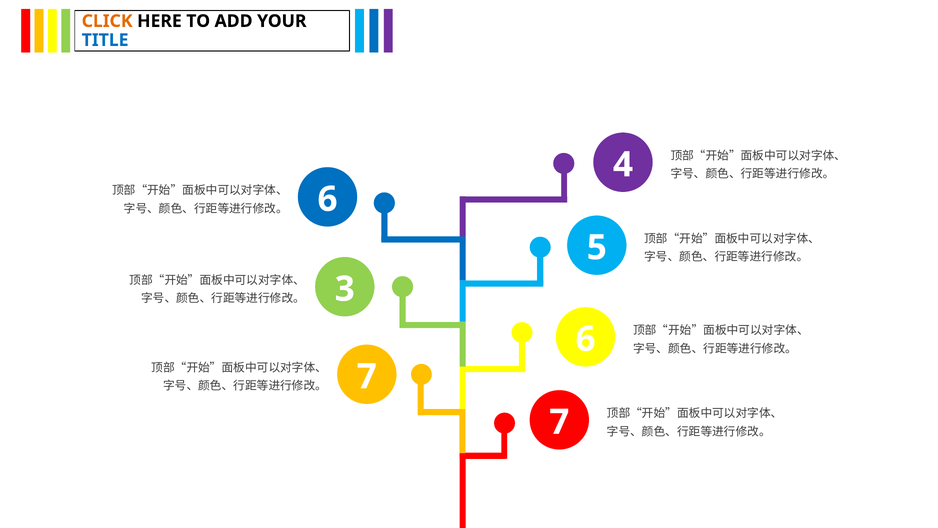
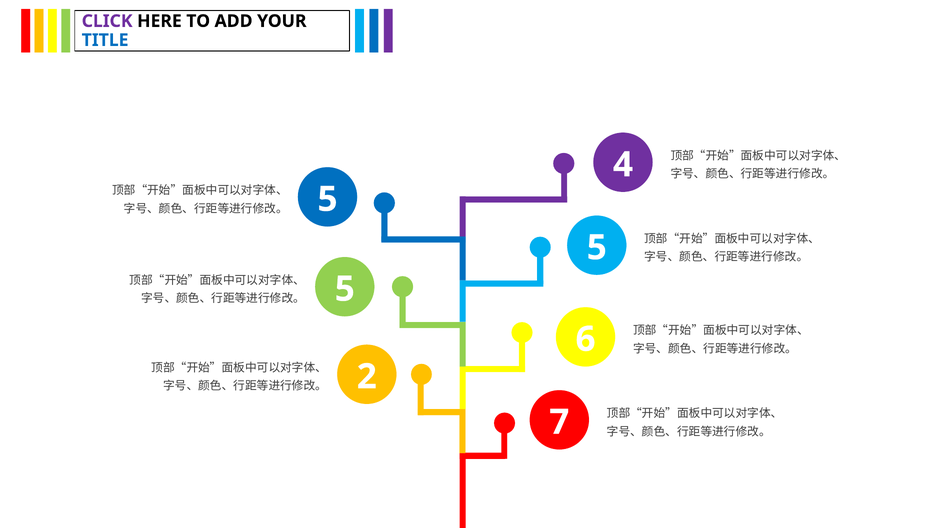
CLICK colour: orange -> purple (107, 21)
6: 6 -> 5 (328, 199)
3: 3 -> 5 (345, 289)
7: 7 -> 2 (367, 376)
